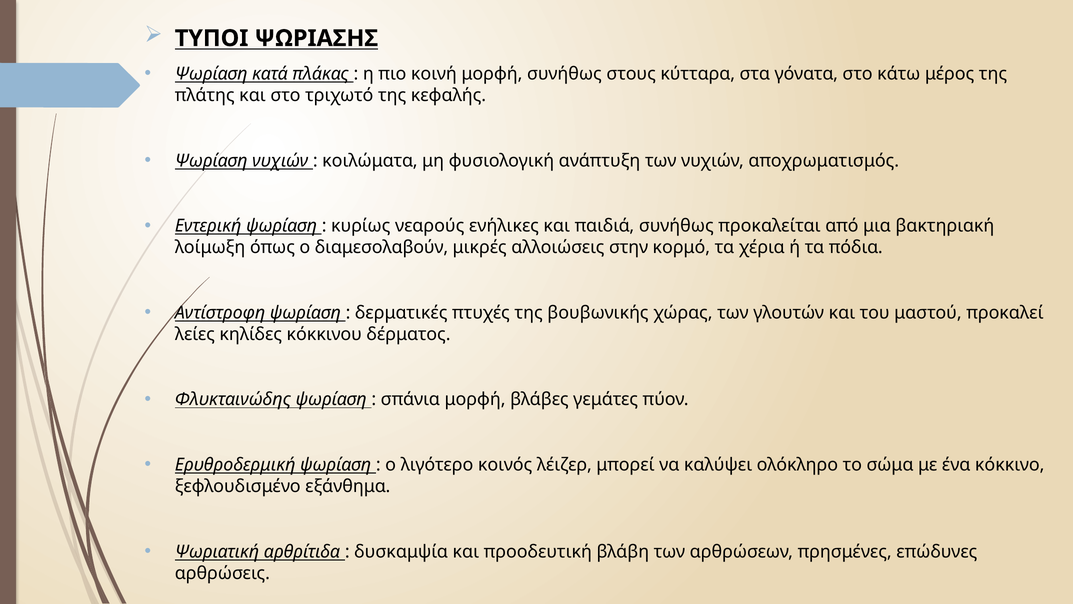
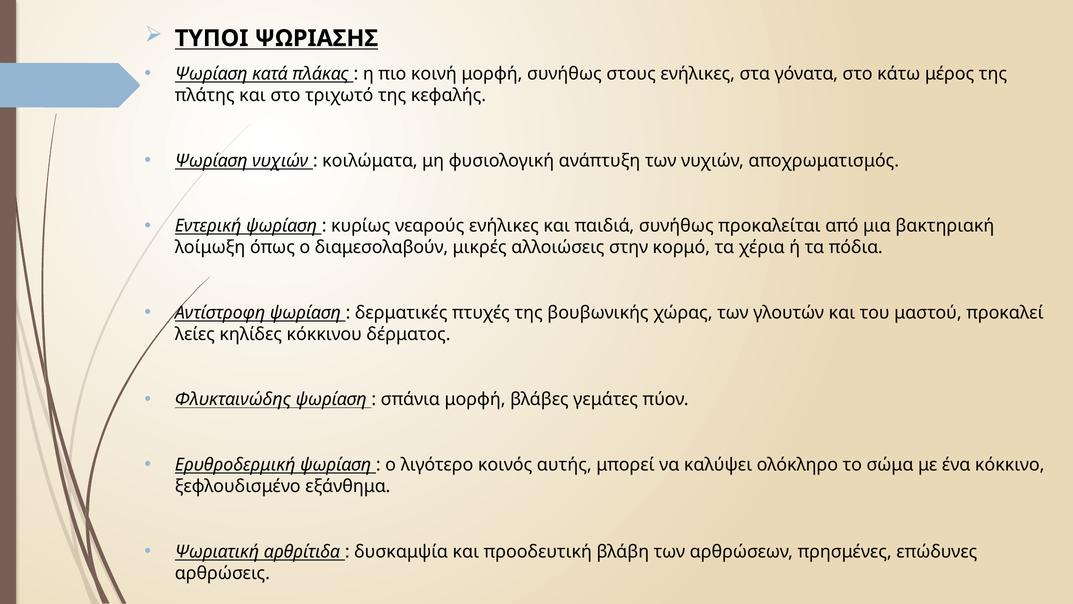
στους κύτταρα: κύτταρα -> ενήλικες (698, 74)
λέιζερ: λέιζερ -> αυτής (564, 465)
